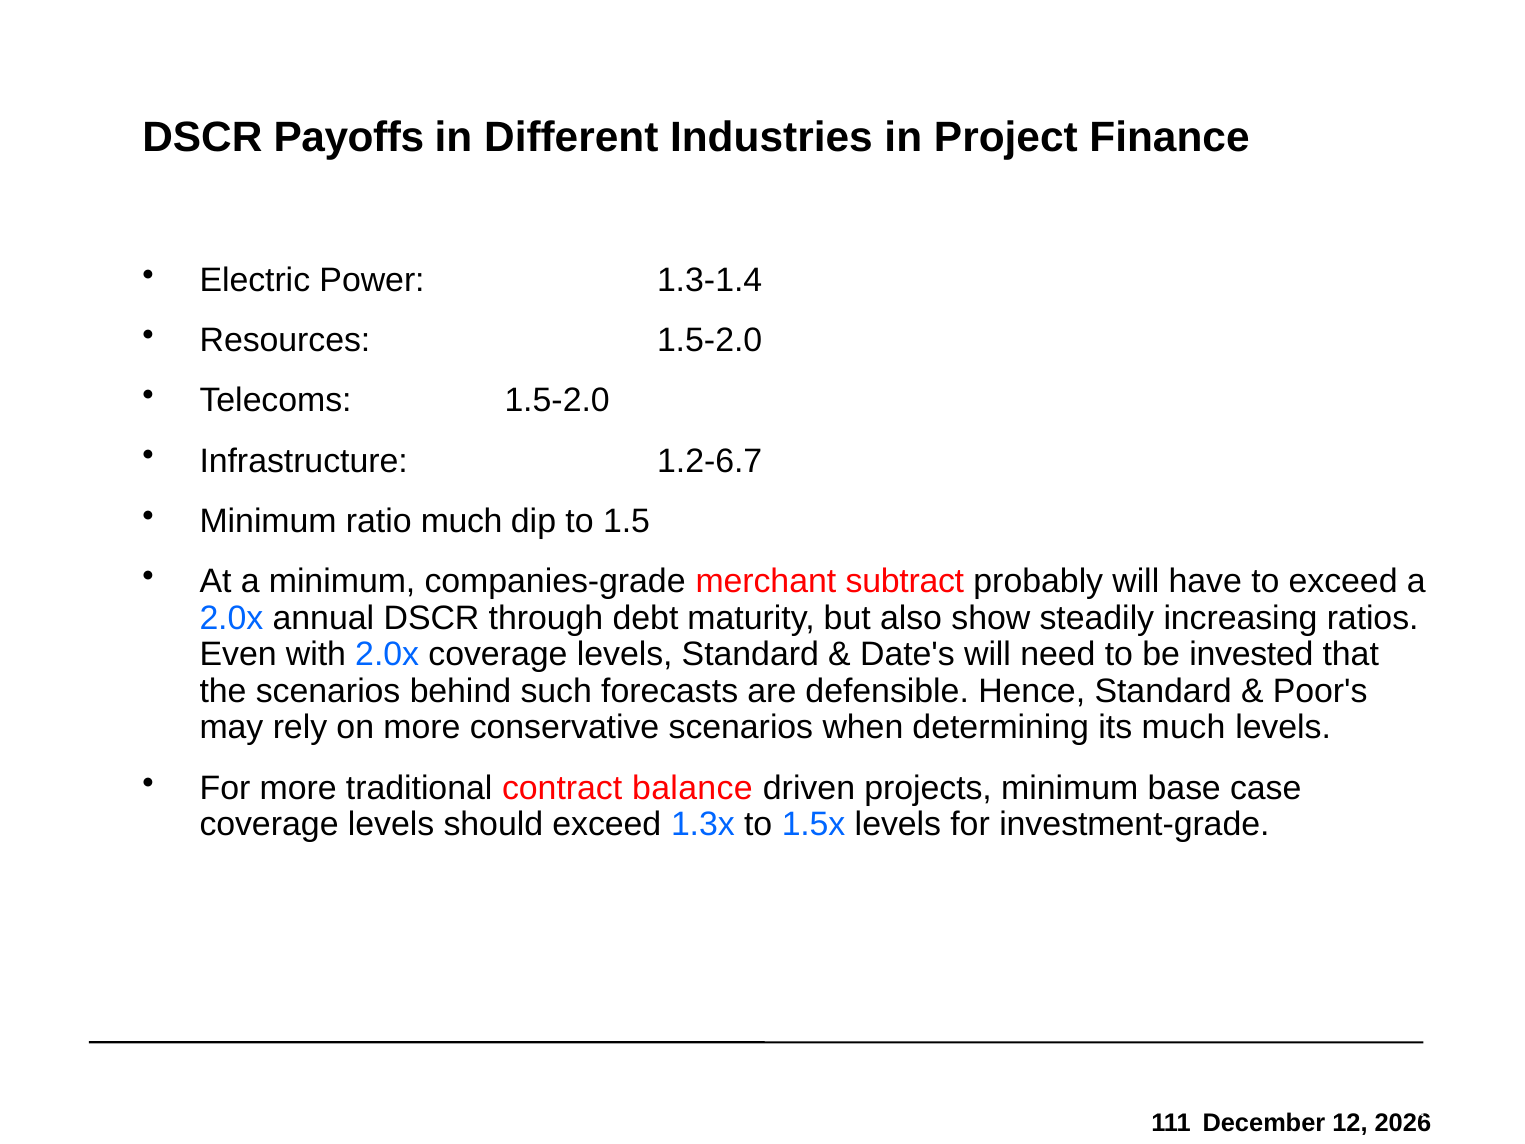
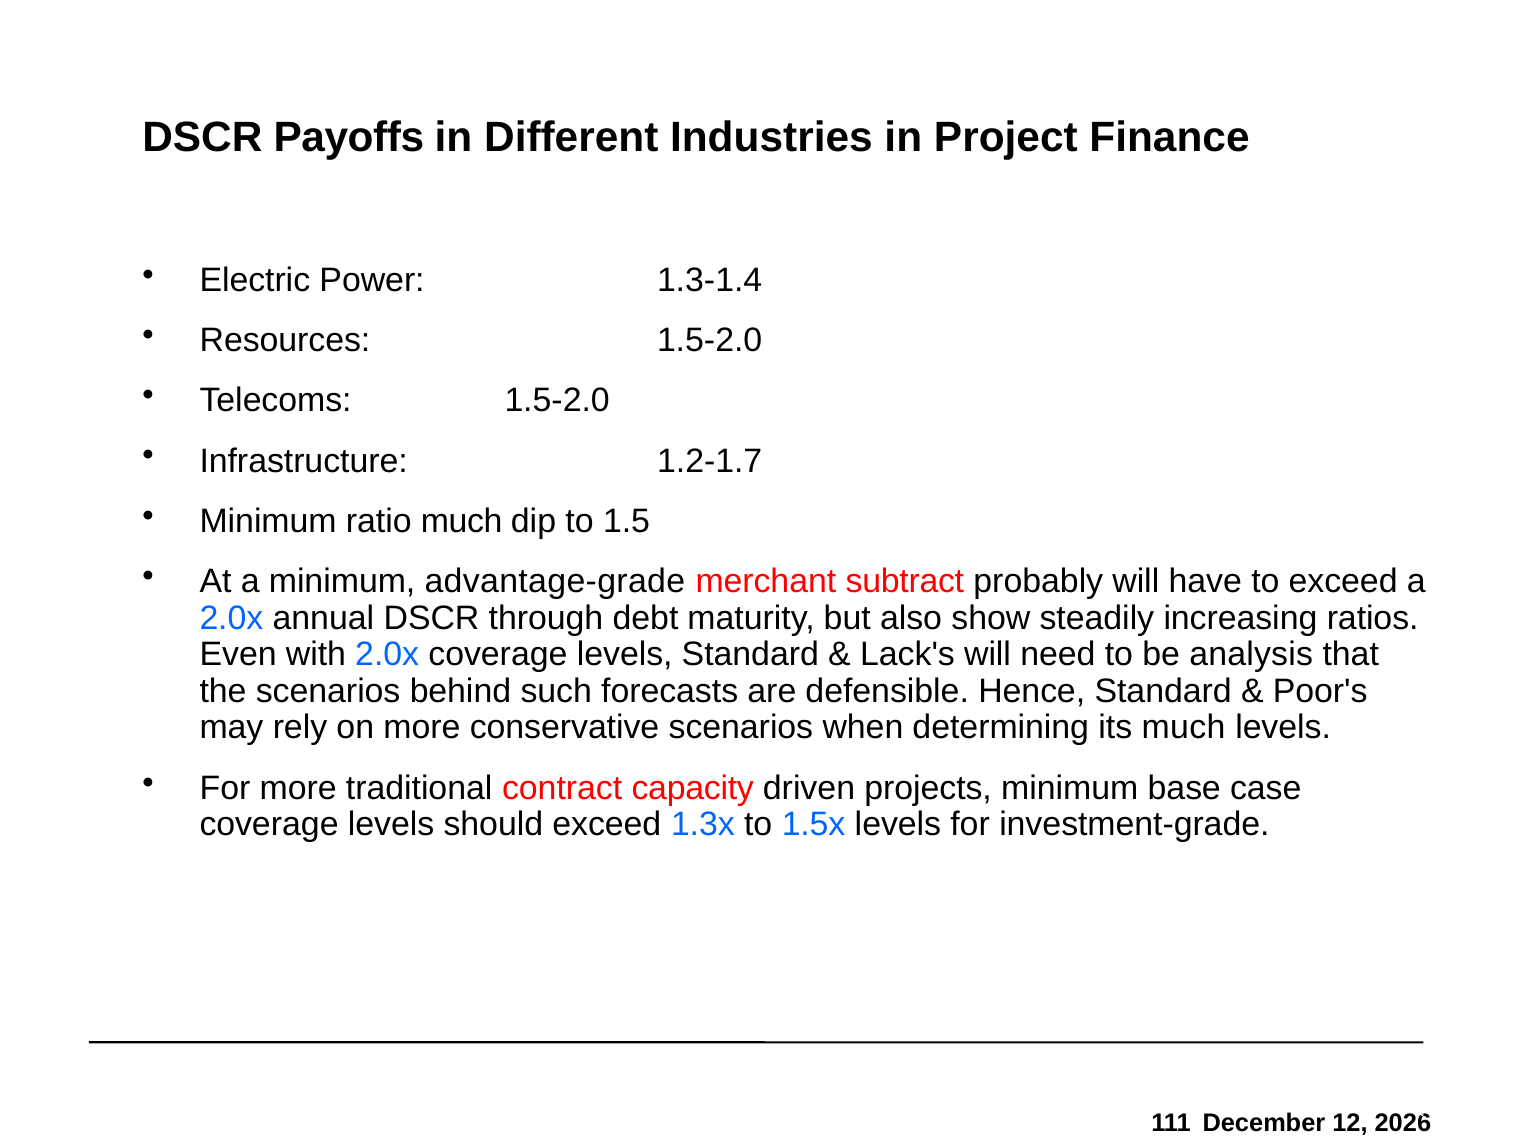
1.2-6.7: 1.2-6.7 -> 1.2-1.7 (710, 461)
companies-grade: companies-grade -> advantage-grade (555, 581)
Date's: Date's -> Lack's (907, 654)
invested: invested -> analysis (1251, 654)
balance: balance -> capacity (693, 788)
